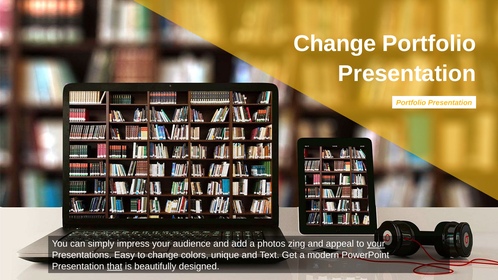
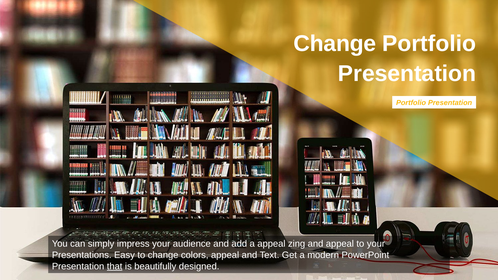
a photos: photos -> appeal (271, 244)
your underline: present -> none (376, 244)
colors unique: unique -> appeal (225, 255)
